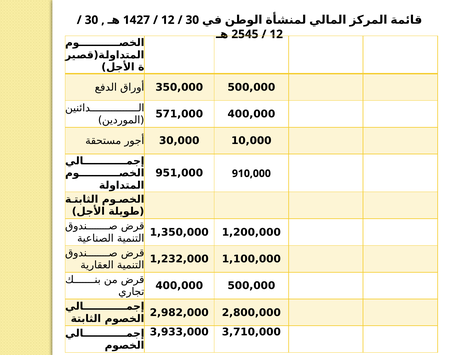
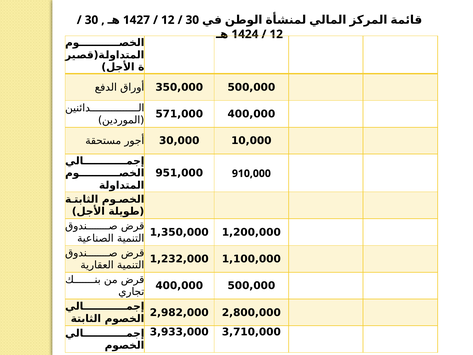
2545: 2545 -> 1424 (245, 34)
